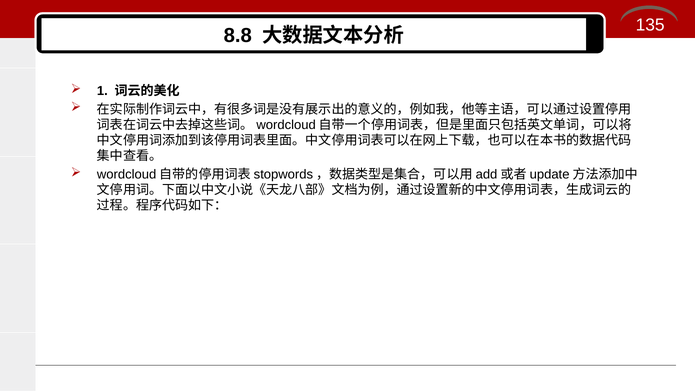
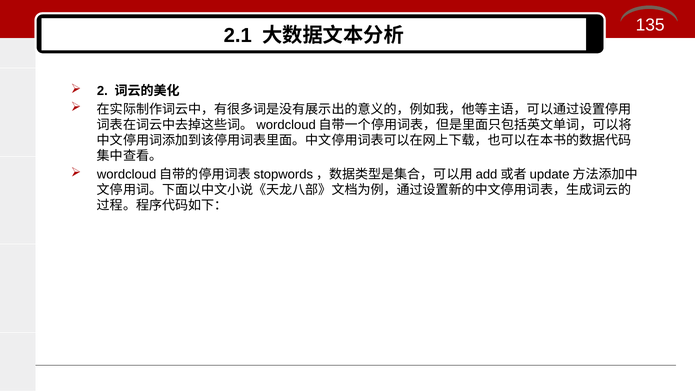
8.8: 8.8 -> 2.1 (238, 36)
1: 1 -> 2 (102, 91)
